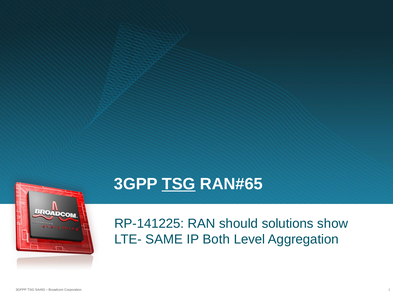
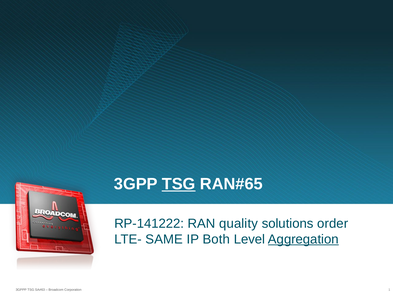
RP-141225: RP-141225 -> RP-141222 (149, 223)
should: should -> quality (238, 223)
show: show -> order (333, 223)
Aggregation underline: none -> present (303, 239)
